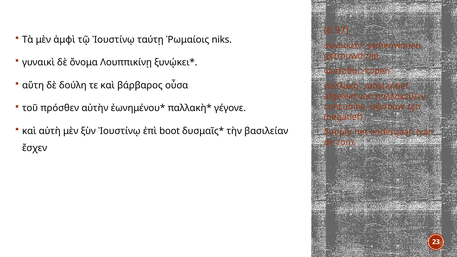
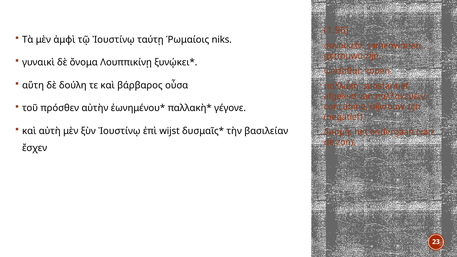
6.97: 6.97 -> 1.96 (336, 30)
boot: boot -> wijst (169, 131)
